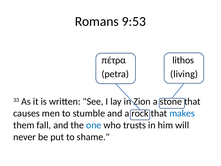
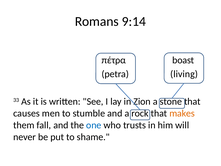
9:53: 9:53 -> 9:14 (134, 21)
lithos: lithos -> boast (183, 60)
makes colour: blue -> orange (182, 113)
